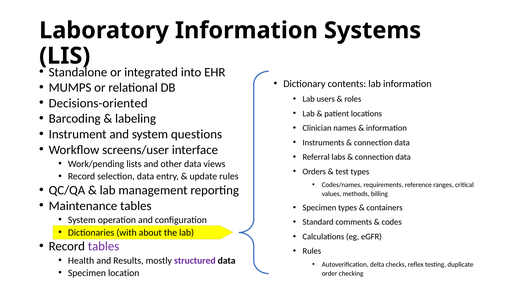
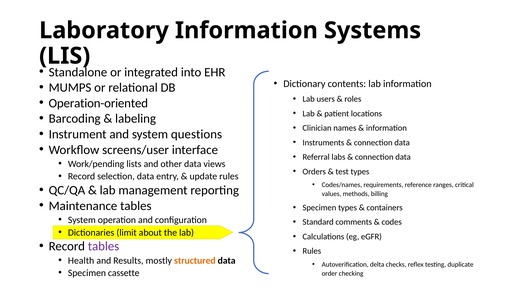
Decisions-oriented: Decisions-oriented -> Operation-oriented (98, 103)
with: with -> limit (127, 232)
structured colour: purple -> orange (195, 260)
location: location -> cassette (124, 273)
